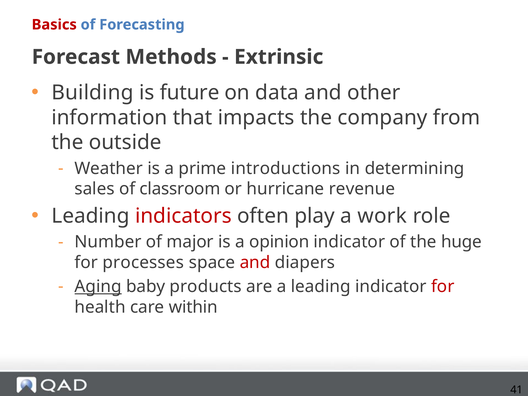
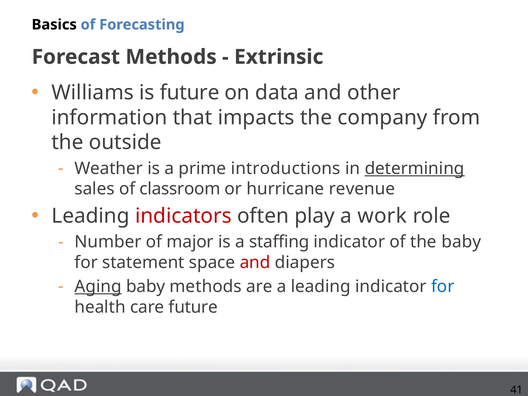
Basics colour: red -> black (54, 25)
Building: Building -> Williams (93, 93)
determining underline: none -> present (415, 168)
opinion: opinion -> staffing (279, 242)
the huge: huge -> baby (461, 242)
processes: processes -> statement (143, 263)
baby products: products -> methods (206, 287)
for colour: red -> blue (443, 287)
care within: within -> future (193, 307)
